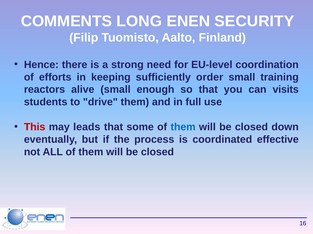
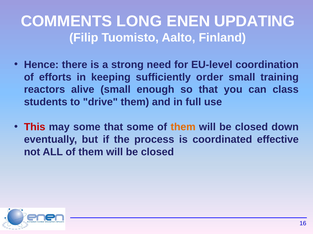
SECURITY: SECURITY -> UPDATING (254, 21)
visits: visits -> class (286, 90)
may leads: leads -> some (87, 127)
them colour: blue -> orange (183, 127)
